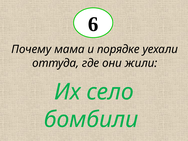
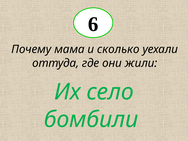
порядке: порядке -> сколько (118, 49)
